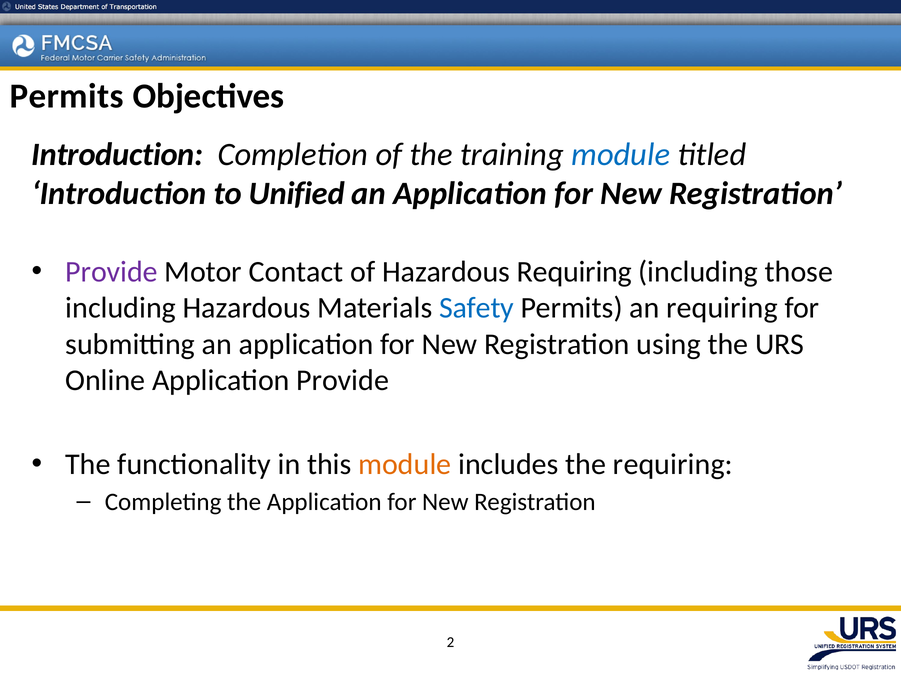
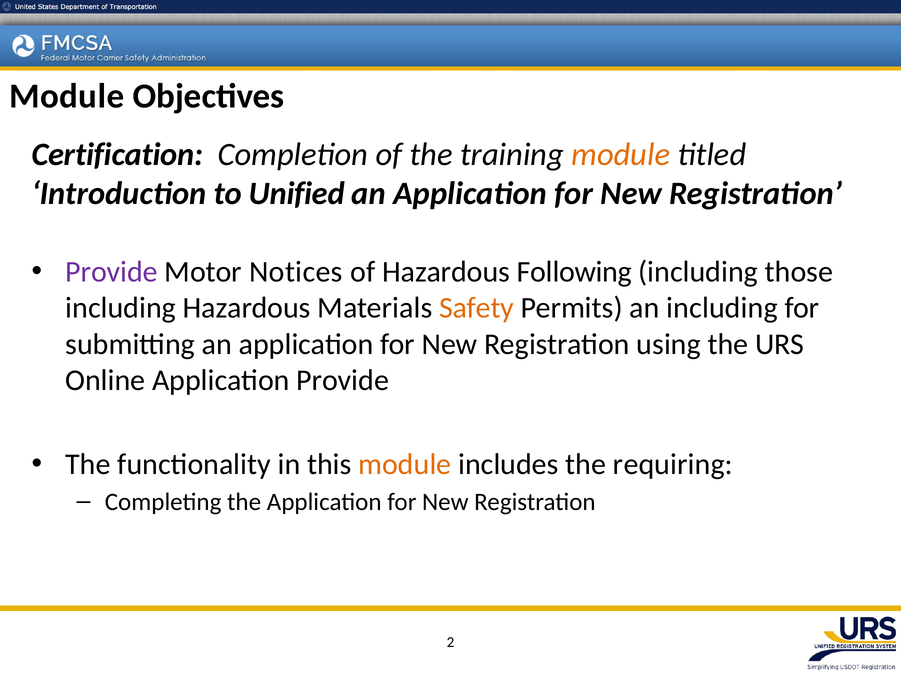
Permits: Permits -> Module (67, 96)
Introduction: Introduction -> Certification (117, 154)
module colour: blue -> orange (621, 154)
Contact: Contact -> Notices (296, 272)
Hazardous Requiring: Requiring -> Following (574, 272)
Safety colour: blue -> orange (477, 308)
an requiring: requiring -> including (722, 308)
